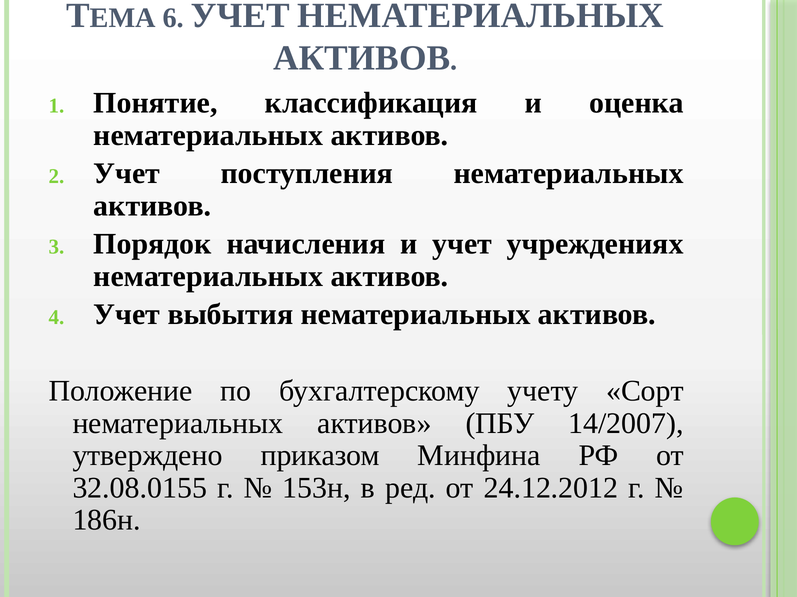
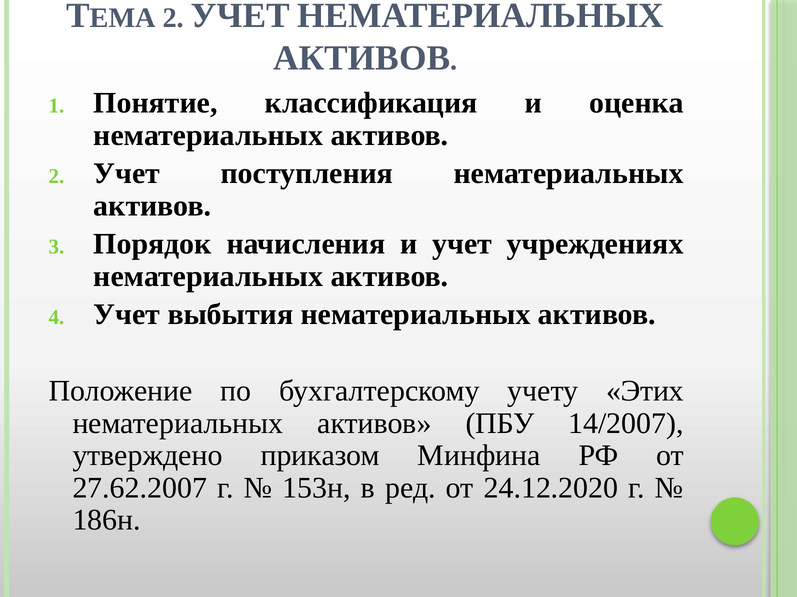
6: 6 -> 2 (173, 18)
Сорт: Сорт -> Этих (645, 392)
32.08.0155: 32.08.0155 -> 27.62.2007 (140, 488)
24.12.2012: 24.12.2012 -> 24.12.2020 (551, 488)
